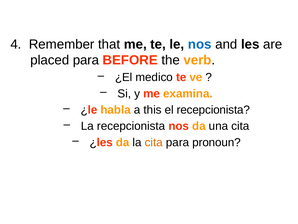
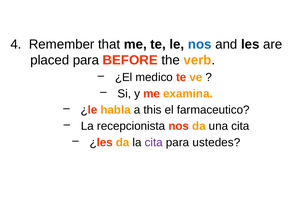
el recepcionista: recepcionista -> farmaceutico (213, 110)
cita colour: orange -> purple (154, 142)
pronoun: pronoun -> ustedes (216, 142)
